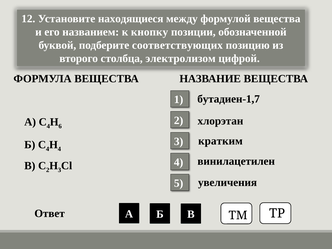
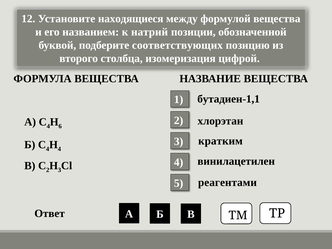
кнопку: кнопку -> натрий (150, 32)
электролизом: электролизом -> изомеризация (181, 59)
бутадиен-1,7: бутадиен-1,7 -> бутадиен-1,1 (229, 99)
увеличения: увеличения -> реагентами (227, 182)
